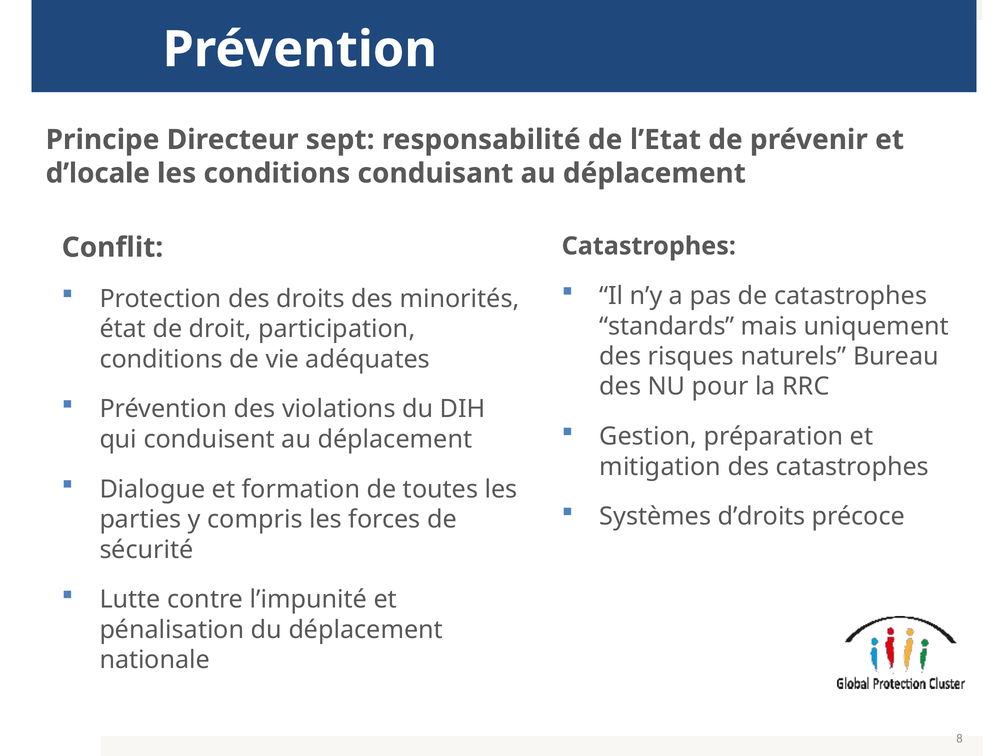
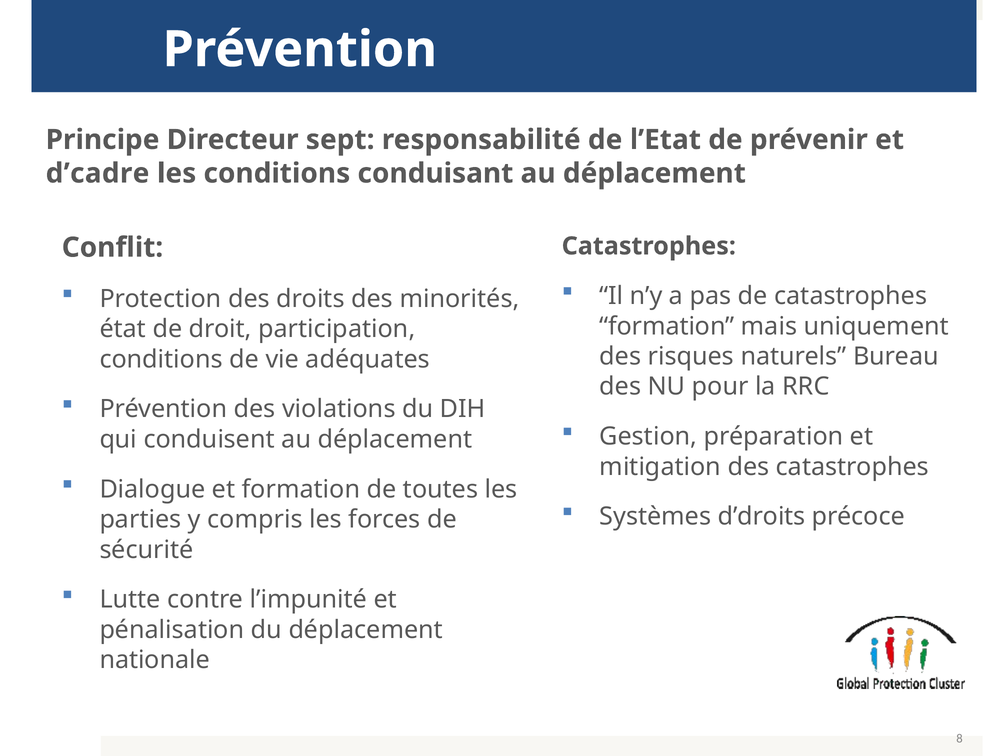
d’locale: d’locale -> d’cadre (98, 173)
standards: standards -> formation (667, 326)
